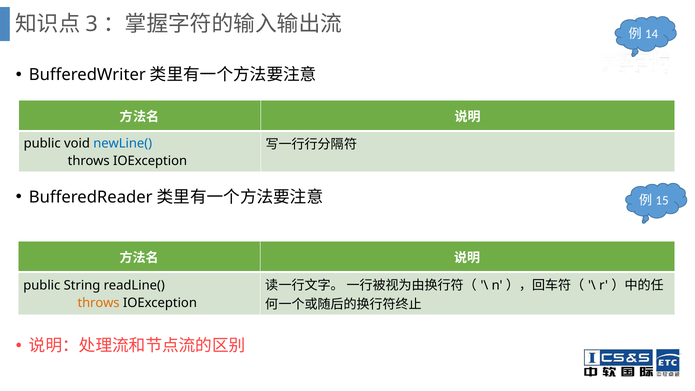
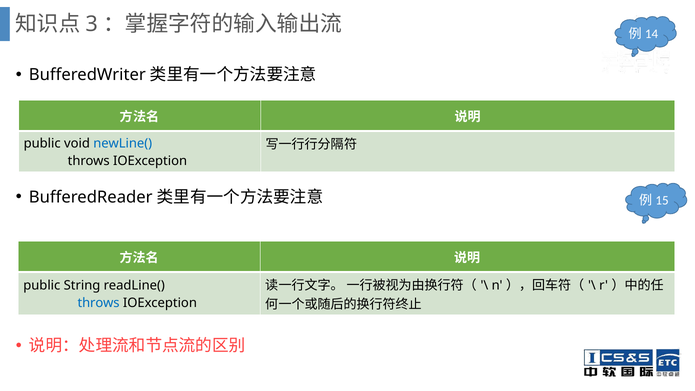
throws colour: orange -> blue (99, 303)
